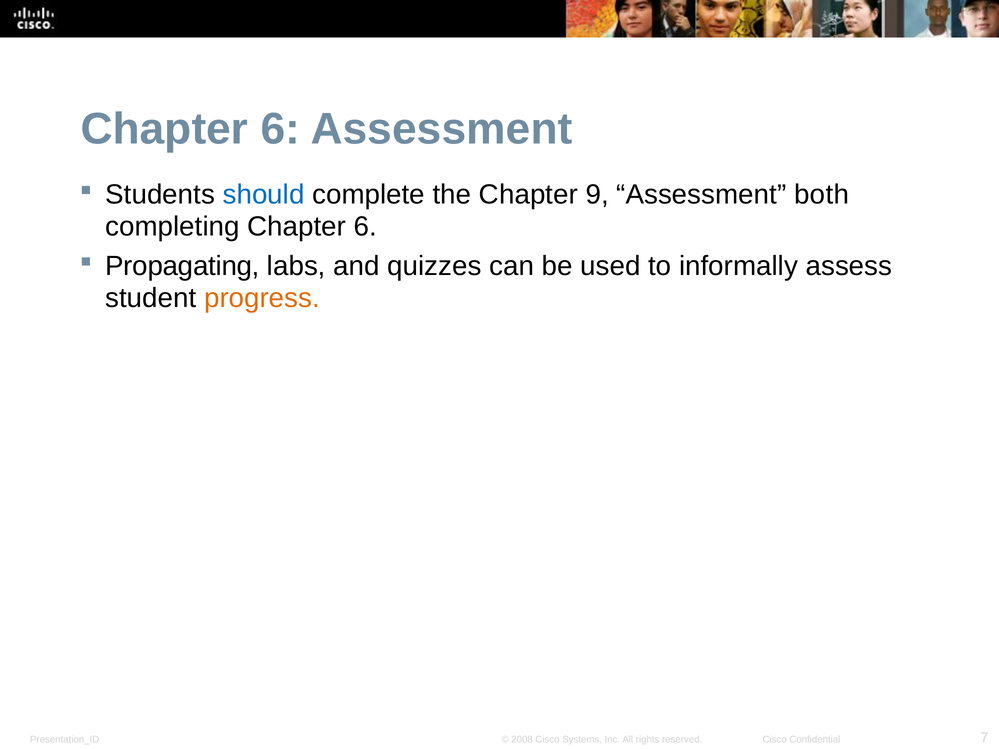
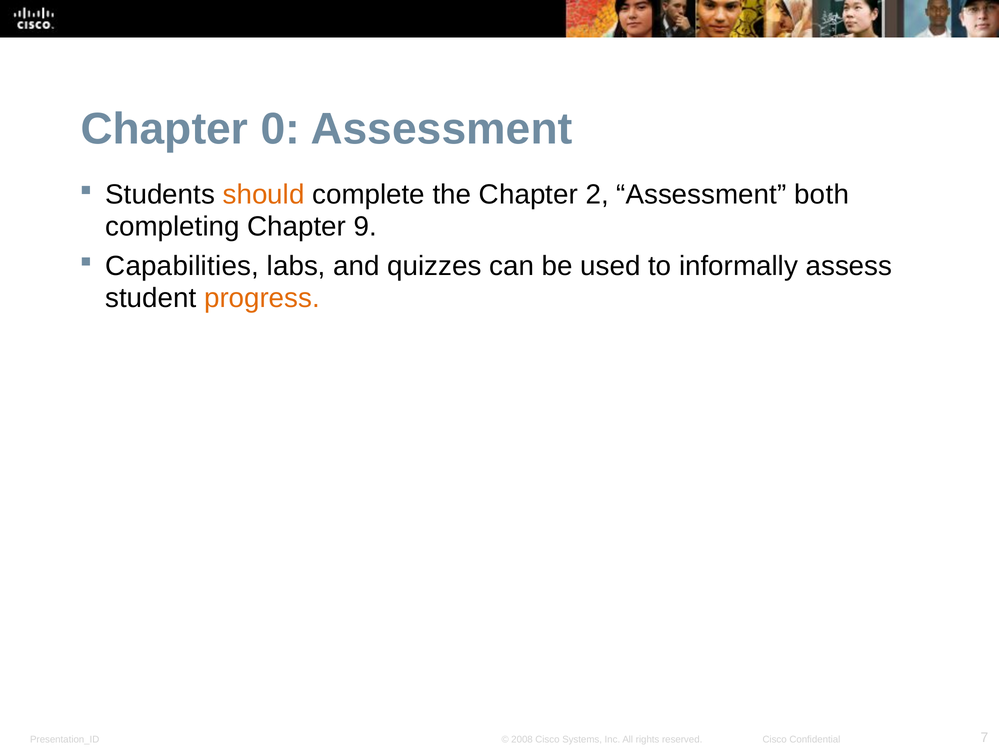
6: 6 -> 0 (280, 129)
should colour: blue -> orange (264, 195)
9: 9 -> 2 (597, 195)
completing Chapter 6: 6 -> 9 (365, 226)
Propagating: Propagating -> Capabilities (182, 266)
